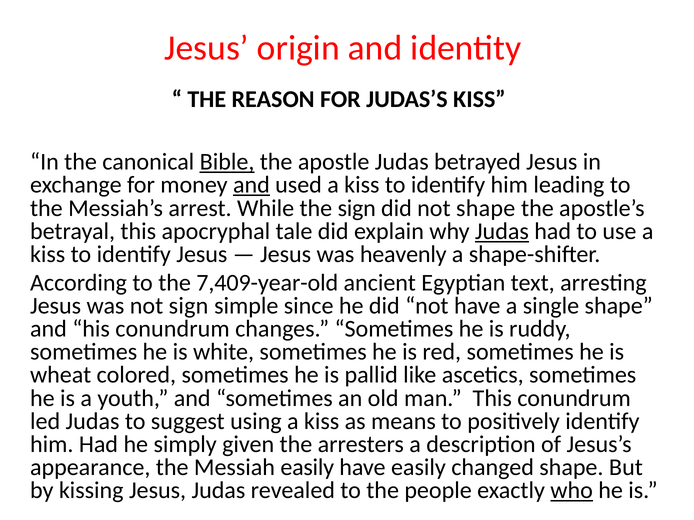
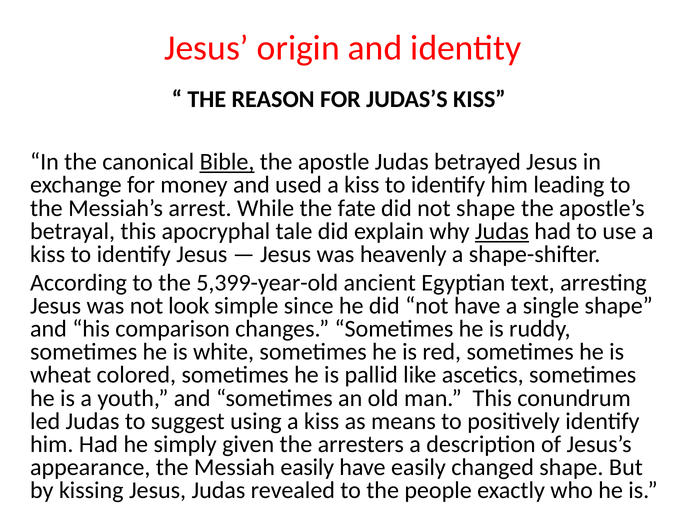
and underline: present -> none (251, 185)
the sign: sign -> fate (357, 208)
7,409-year-old: 7,409-year-old -> 5,399-year-old (267, 283)
not sign: sign -> look (189, 306)
his conundrum: conundrum -> comparison (173, 329)
who underline: present -> none (572, 491)
